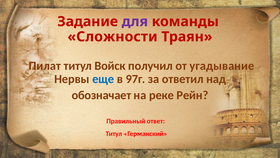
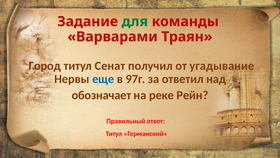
для colour: purple -> green (135, 21)
Сложности: Сложности -> Варварами (113, 37)
Пилат: Пилат -> Город (45, 66)
Войск: Войск -> Сенат (110, 66)
